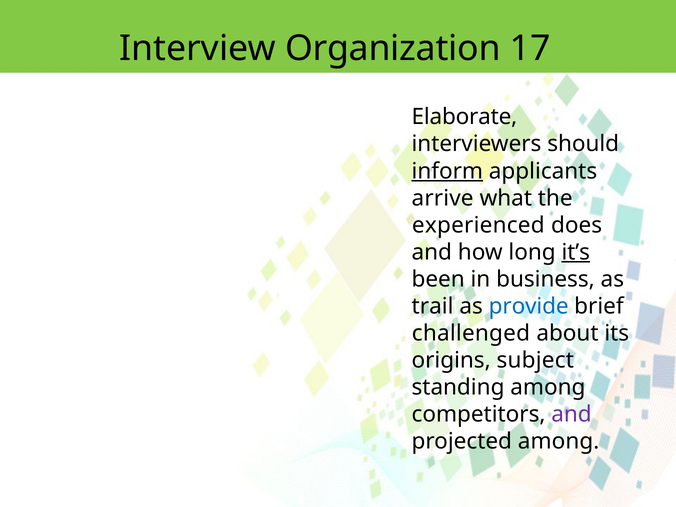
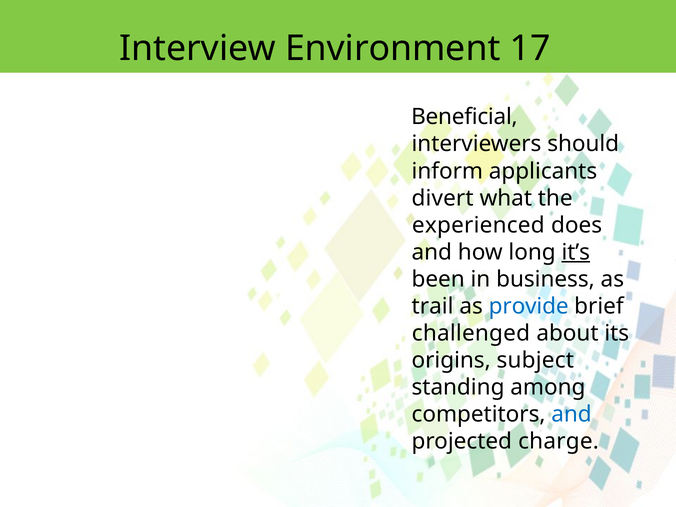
Organization: Organization -> Environment (393, 48)
Elaborate: Elaborate -> Beneficial (464, 117)
inform underline: present -> none (447, 171)
arrive: arrive -> divert (443, 198)
and colour: purple -> blue (571, 414)
projected among: among -> charge (559, 441)
